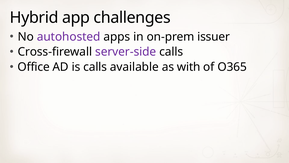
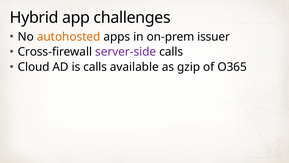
autohosted colour: purple -> orange (69, 37)
Office: Office -> Cloud (34, 67)
with: with -> gzip (189, 67)
